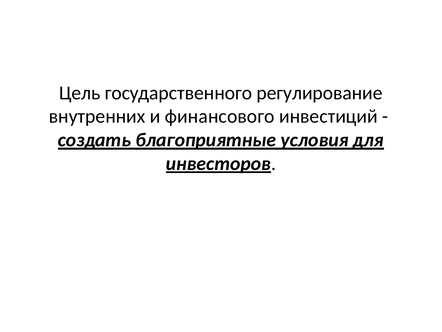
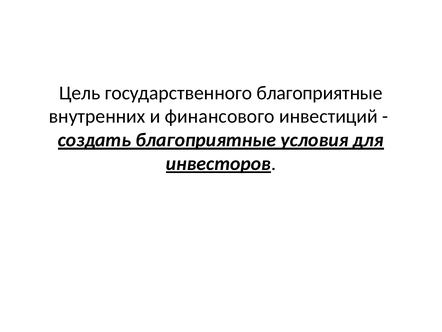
государственного регулирование: регулирование -> благоприятные (320, 93)
